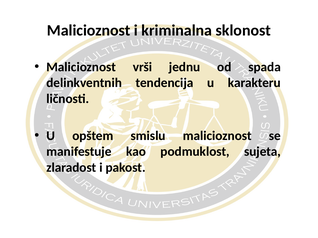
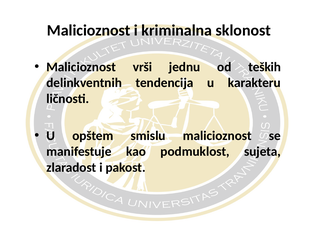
spada: spada -> teških (265, 67)
